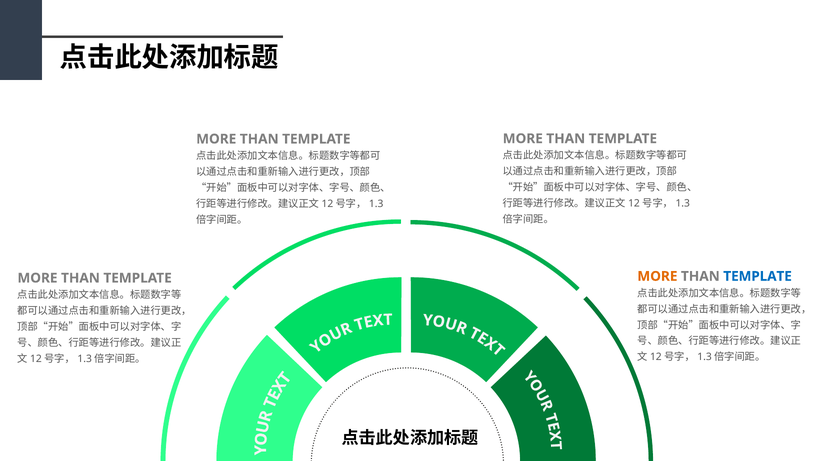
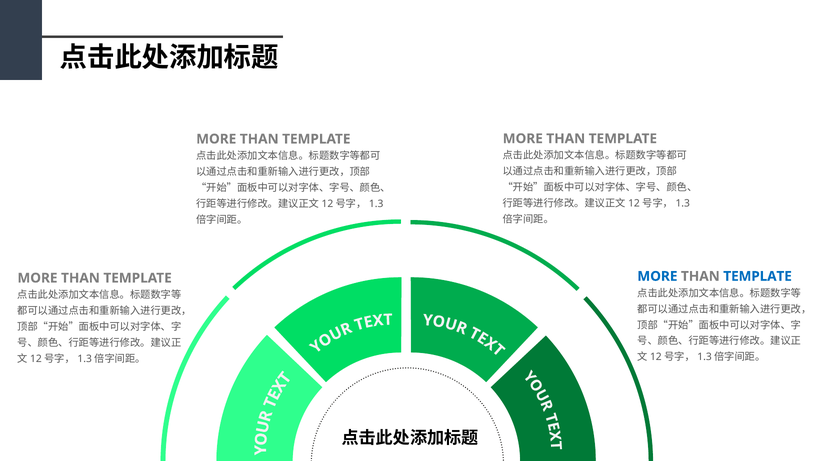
MORE colour: orange -> blue (657, 276)
